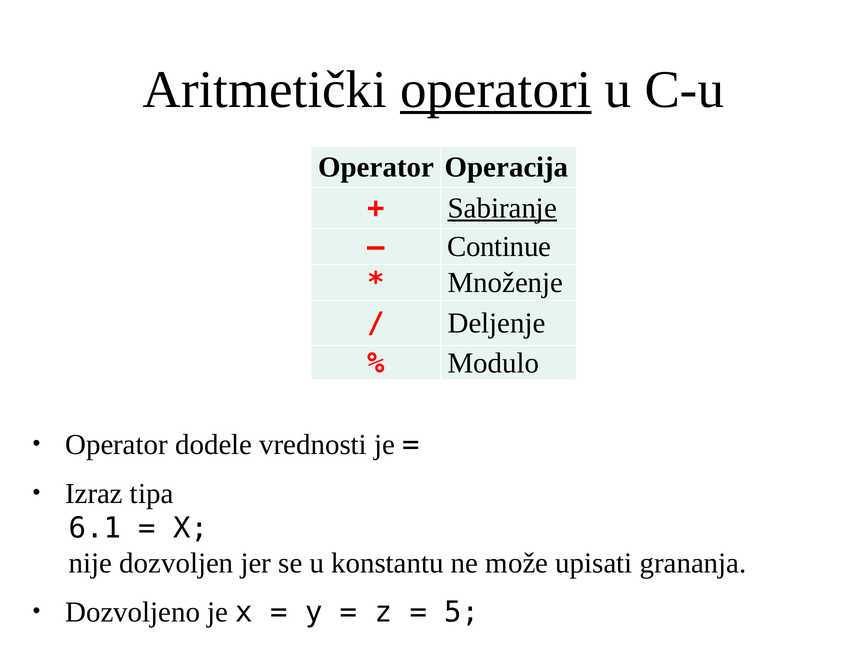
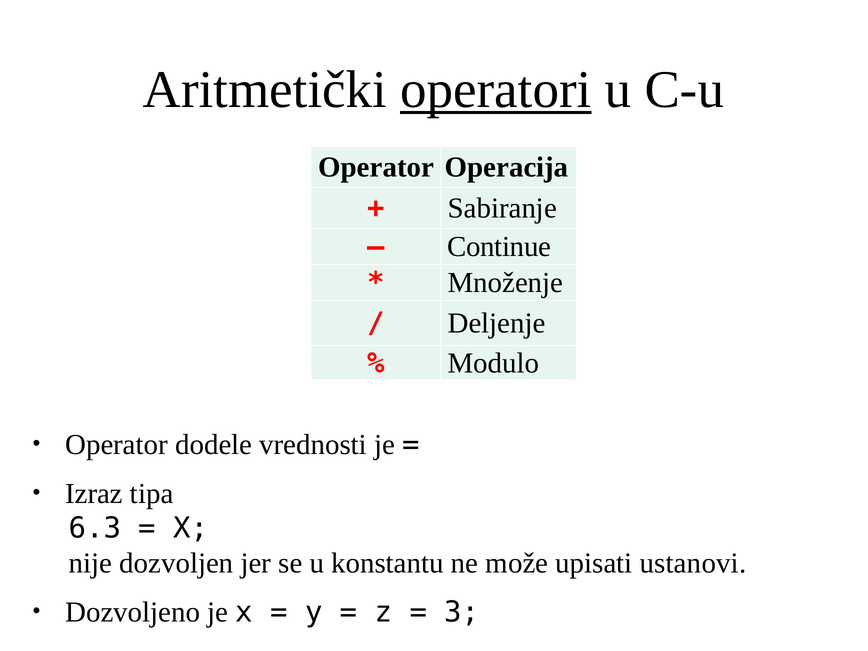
Sabiranje underline: present -> none (502, 208)
6.1: 6.1 -> 6.3 (95, 528)
grananja: grananja -> ustanovi (693, 563)
5: 5 -> 3 (462, 612)
